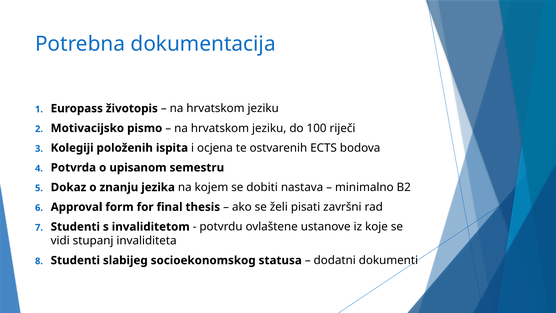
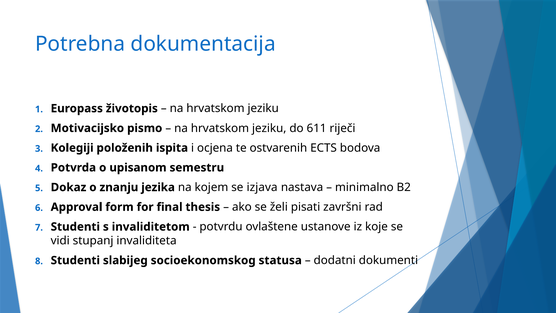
100: 100 -> 611 (317, 128)
dobiti: dobiti -> izjava (262, 187)
